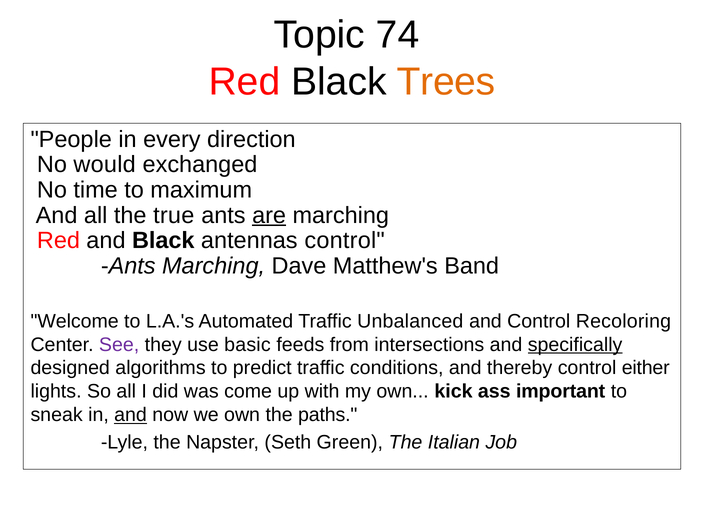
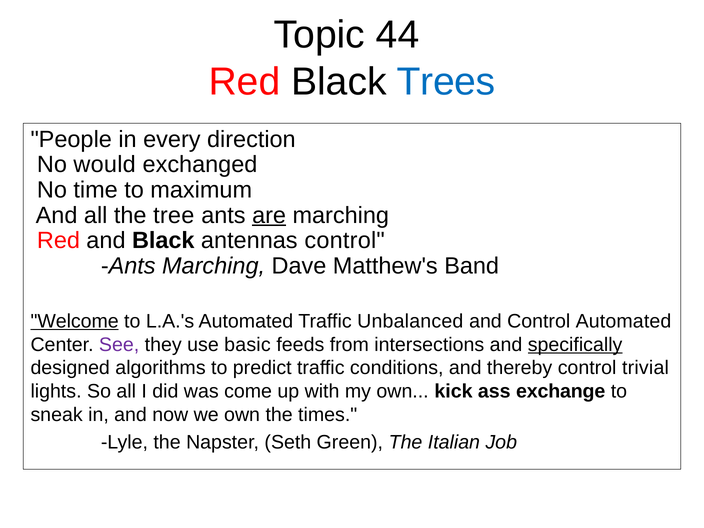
74: 74 -> 44 (398, 35)
Trees colour: orange -> blue (446, 82)
true: true -> tree (174, 215)
Welcome underline: none -> present (75, 321)
Control Recoloring: Recoloring -> Automated (624, 321)
either: either -> trivial (646, 368)
important: important -> exchange (561, 391)
and underline: present -> none (131, 415)
paths: paths -> times (328, 415)
